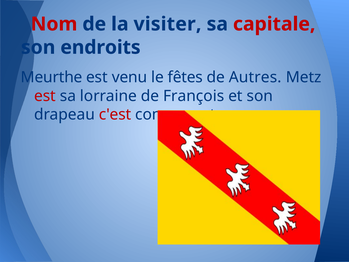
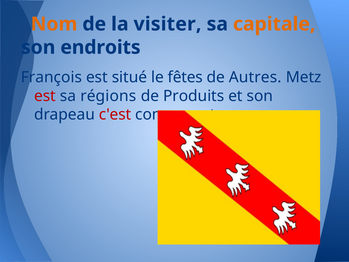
Nom colour: red -> orange (54, 24)
capitale colour: red -> orange (274, 24)
Meurthe: Meurthe -> François (51, 77)
venu: venu -> situé (129, 77)
lorraine: lorraine -> régions (108, 96)
François: François -> Produits (194, 96)
